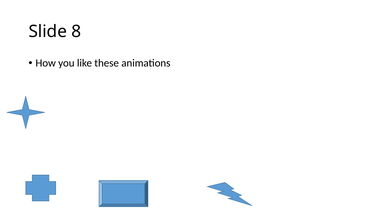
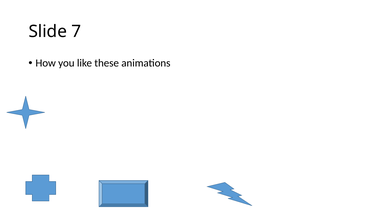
8: 8 -> 7 (76, 31)
